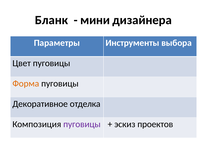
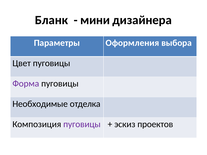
Инструменты: Инструменты -> Оформления (132, 43)
Форма colour: orange -> purple (26, 84)
Декоративное: Декоративное -> Необходимые (40, 104)
